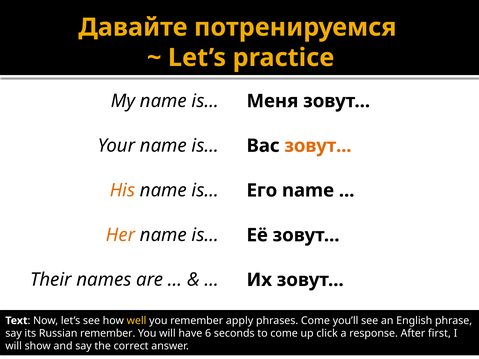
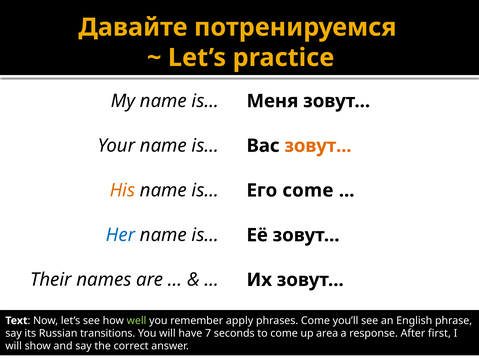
Его name: name -> come (308, 191)
Her colour: orange -> blue (121, 235)
well colour: yellow -> light green (137, 321)
Russian remember: remember -> transitions (108, 334)
6: 6 -> 7 (208, 334)
click: click -> area (327, 334)
